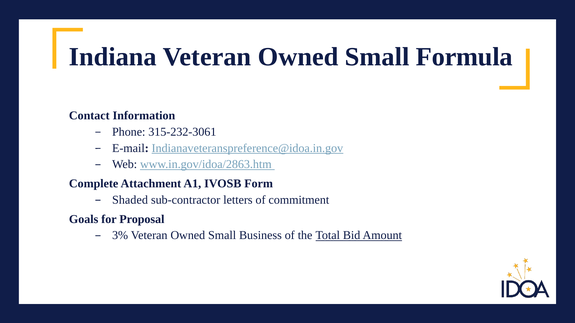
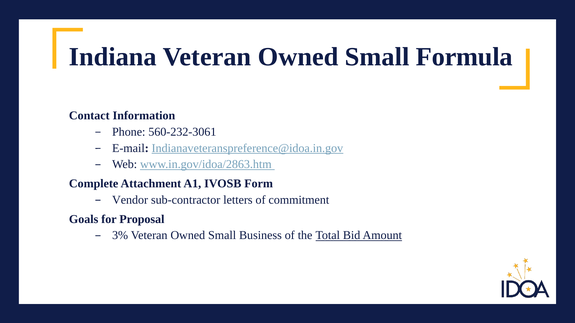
315-232-3061: 315-232-3061 -> 560-232-3061 (182, 132)
Shaded: Shaded -> Vendor (130, 200)
